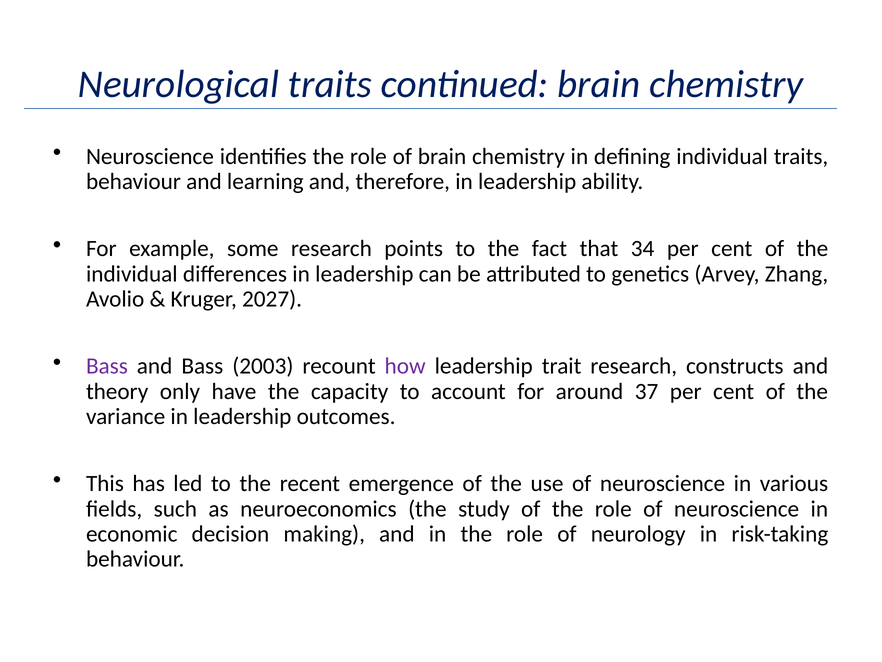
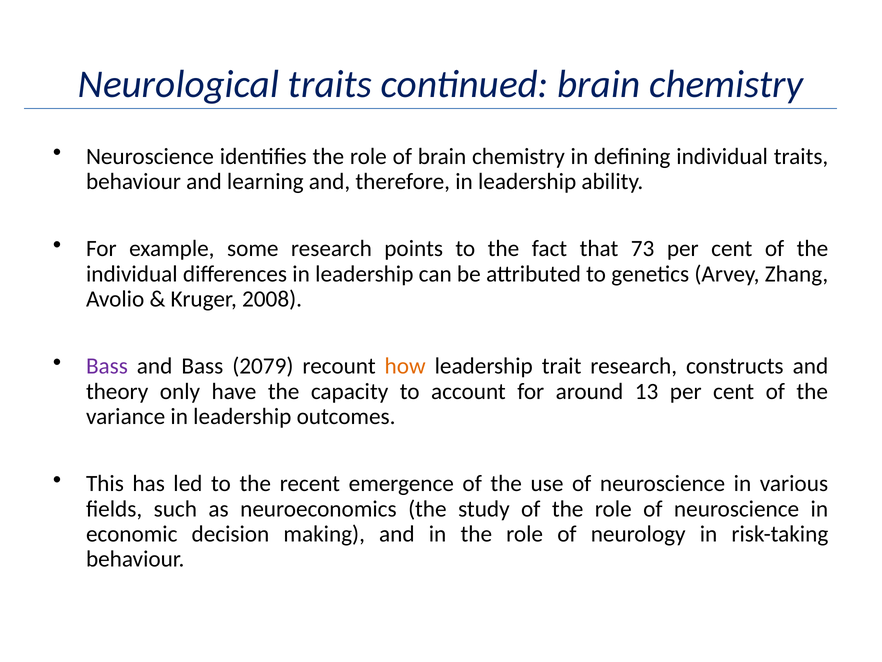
34: 34 -> 73 (643, 249)
2027: 2027 -> 2008 (272, 299)
2003: 2003 -> 2079 (263, 366)
how colour: purple -> orange (405, 366)
37: 37 -> 13 (647, 391)
